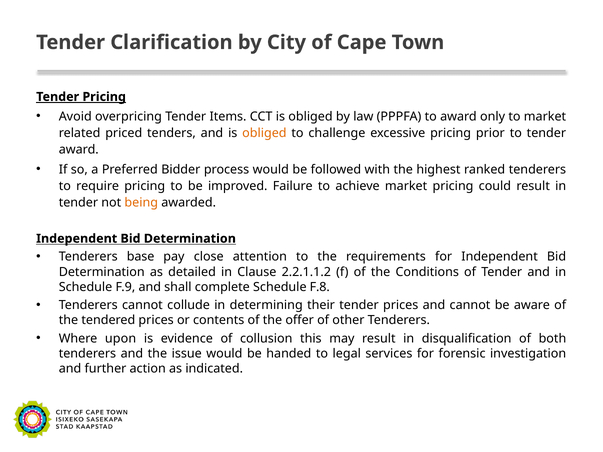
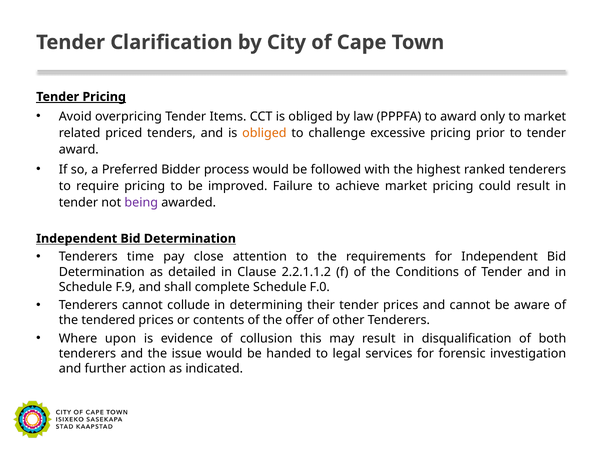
being colour: orange -> purple (141, 203)
base: base -> time (140, 257)
F.8: F.8 -> F.0 (320, 287)
